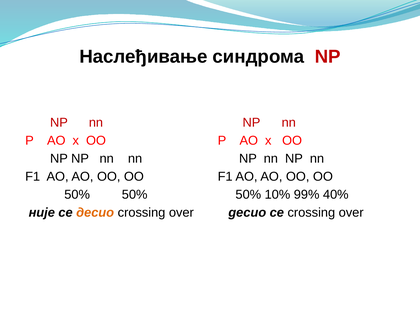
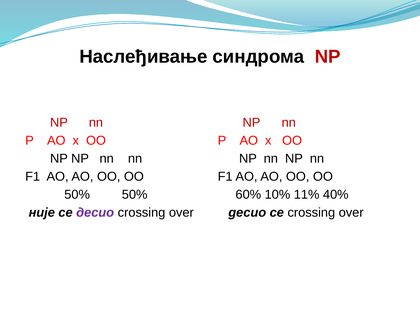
50%: 50% -> 60% (248, 195)
99%: 99% -> 11% (307, 195)
десио colour: orange -> purple (95, 212)
